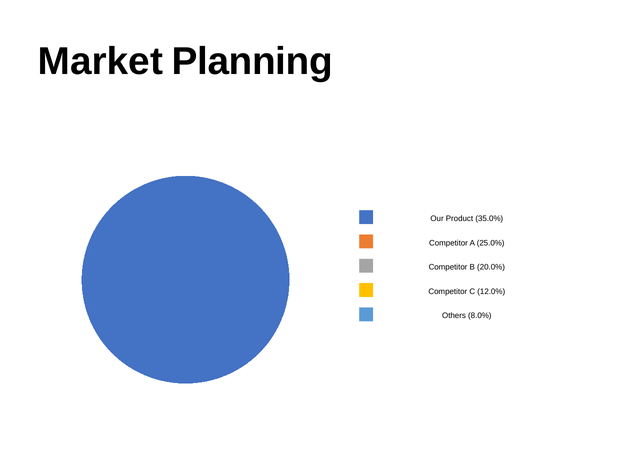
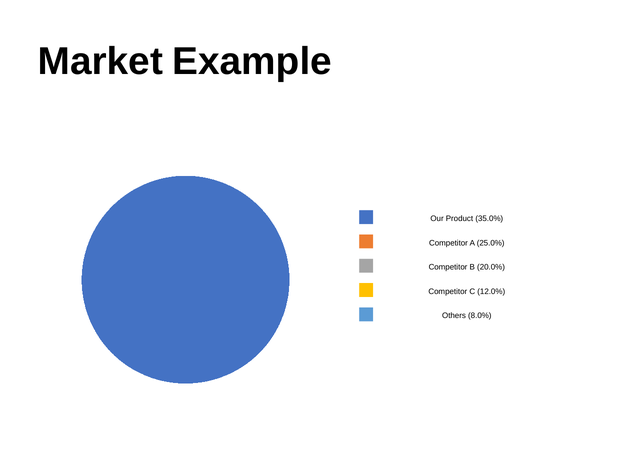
Planning: Planning -> Example (252, 61)
